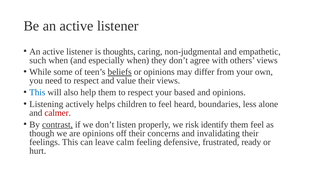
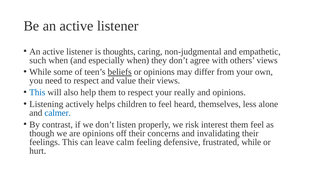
based: based -> really (185, 92)
boundaries: boundaries -> themselves (220, 104)
calmer colour: red -> blue (58, 113)
contrast underline: present -> none (57, 124)
identify: identify -> interest (215, 124)
frustrated ready: ready -> while (251, 142)
